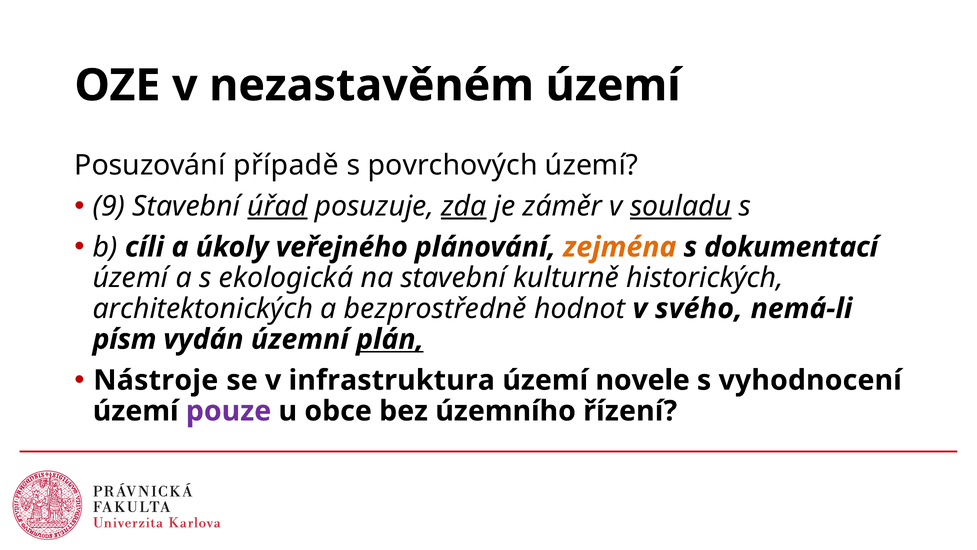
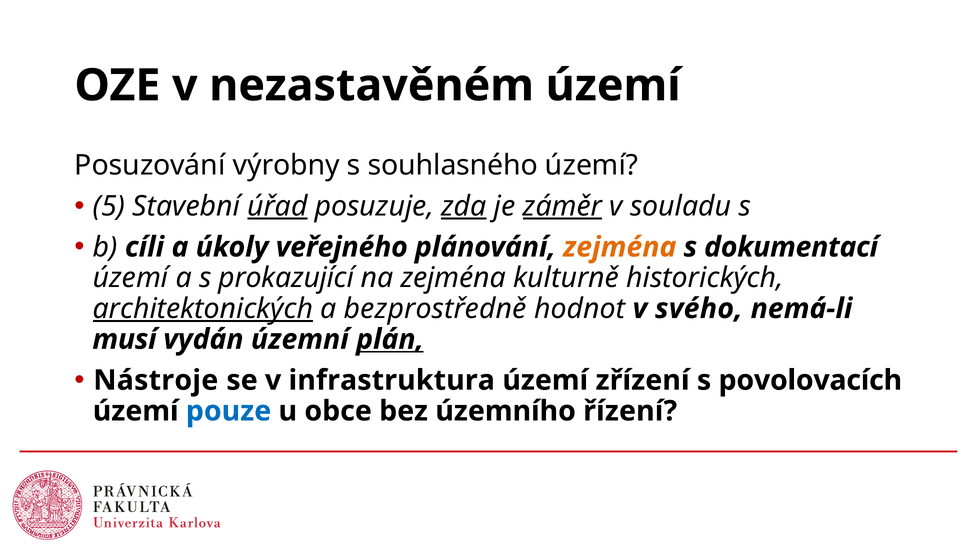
případě: případě -> výrobny (286, 165)
povrchových: povrchových -> souhlasného (453, 165)
9: 9 -> 5 (109, 206)
záměr underline: none -> present (562, 206)
souladu underline: present -> none (681, 206)
ekologická: ekologická -> prokazující (286, 278)
na stavební: stavební -> zejména (453, 278)
architektonických underline: none -> present (203, 308)
písm: písm -> musí (125, 339)
novele: novele -> zřízení (643, 380)
vyhodnocení: vyhodnocení -> povolovacích (810, 380)
pouze colour: purple -> blue (229, 411)
